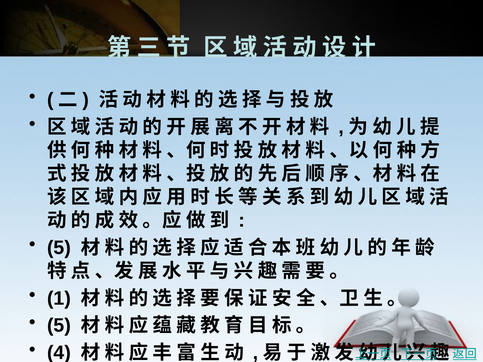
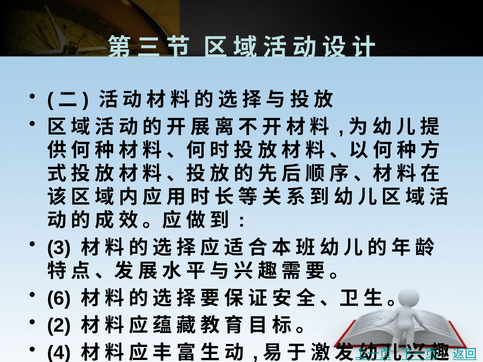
5: 5 -> 3 (59, 248)
1: 1 -> 6 (59, 298)
5: 5 -> 2 (59, 326)
